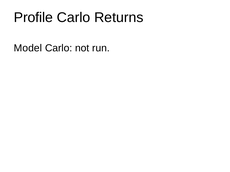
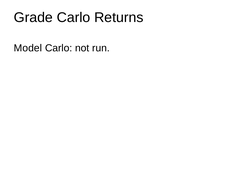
Profile: Profile -> Grade (33, 17)
